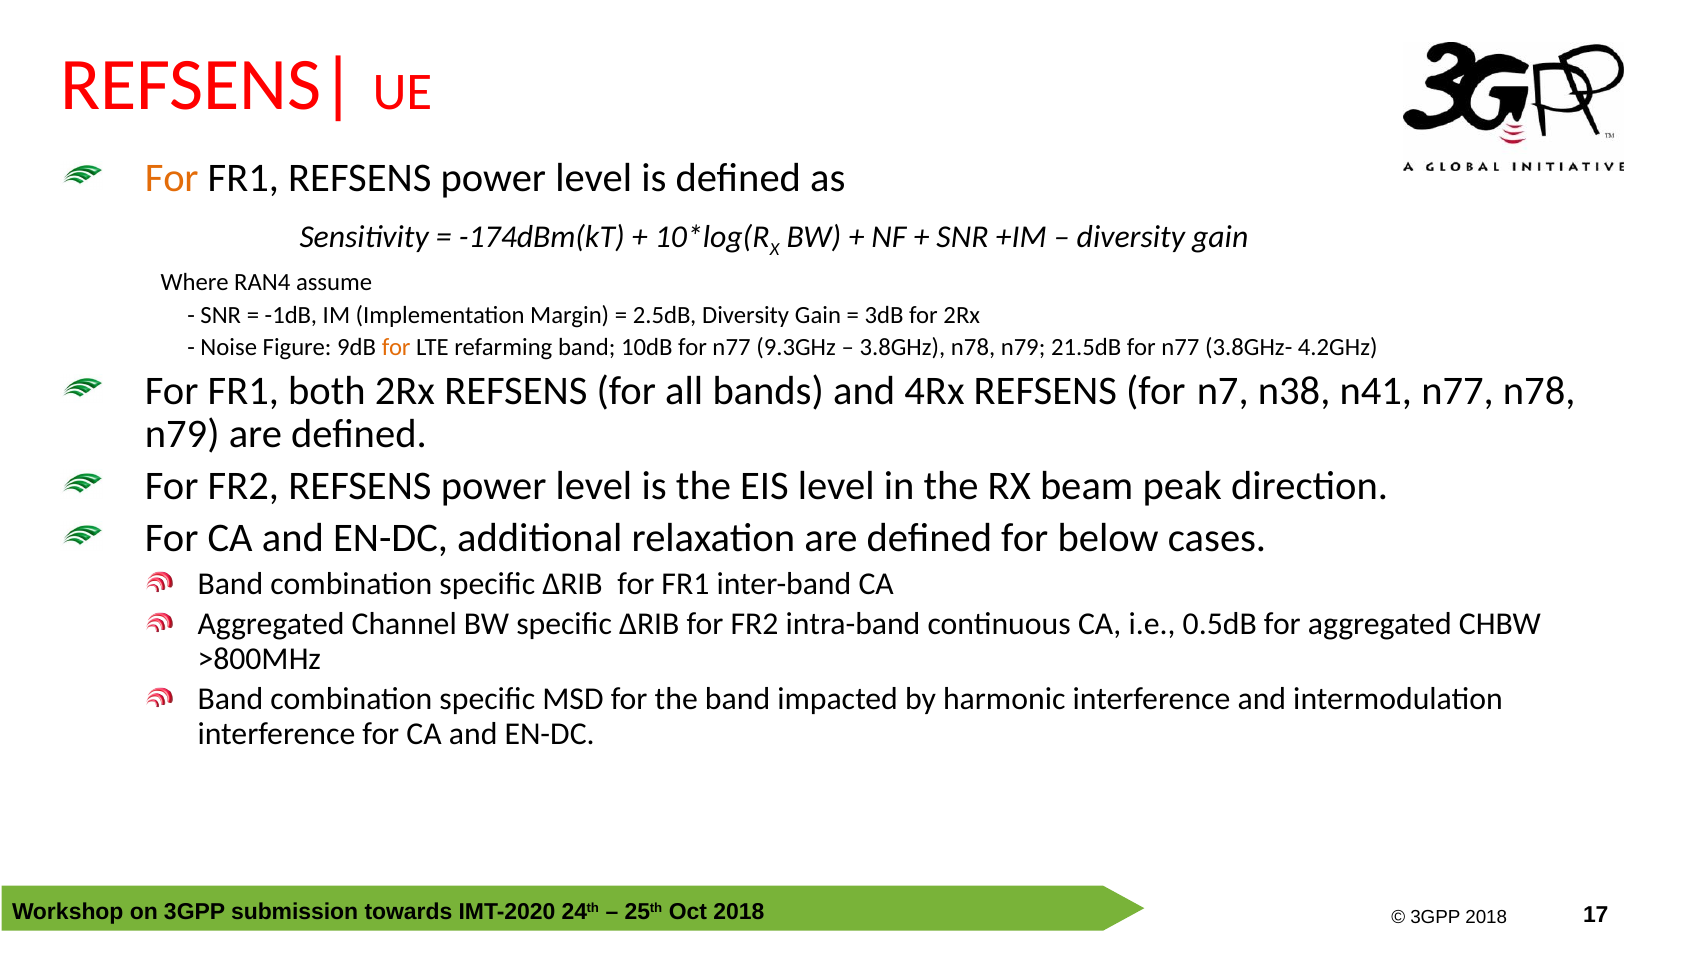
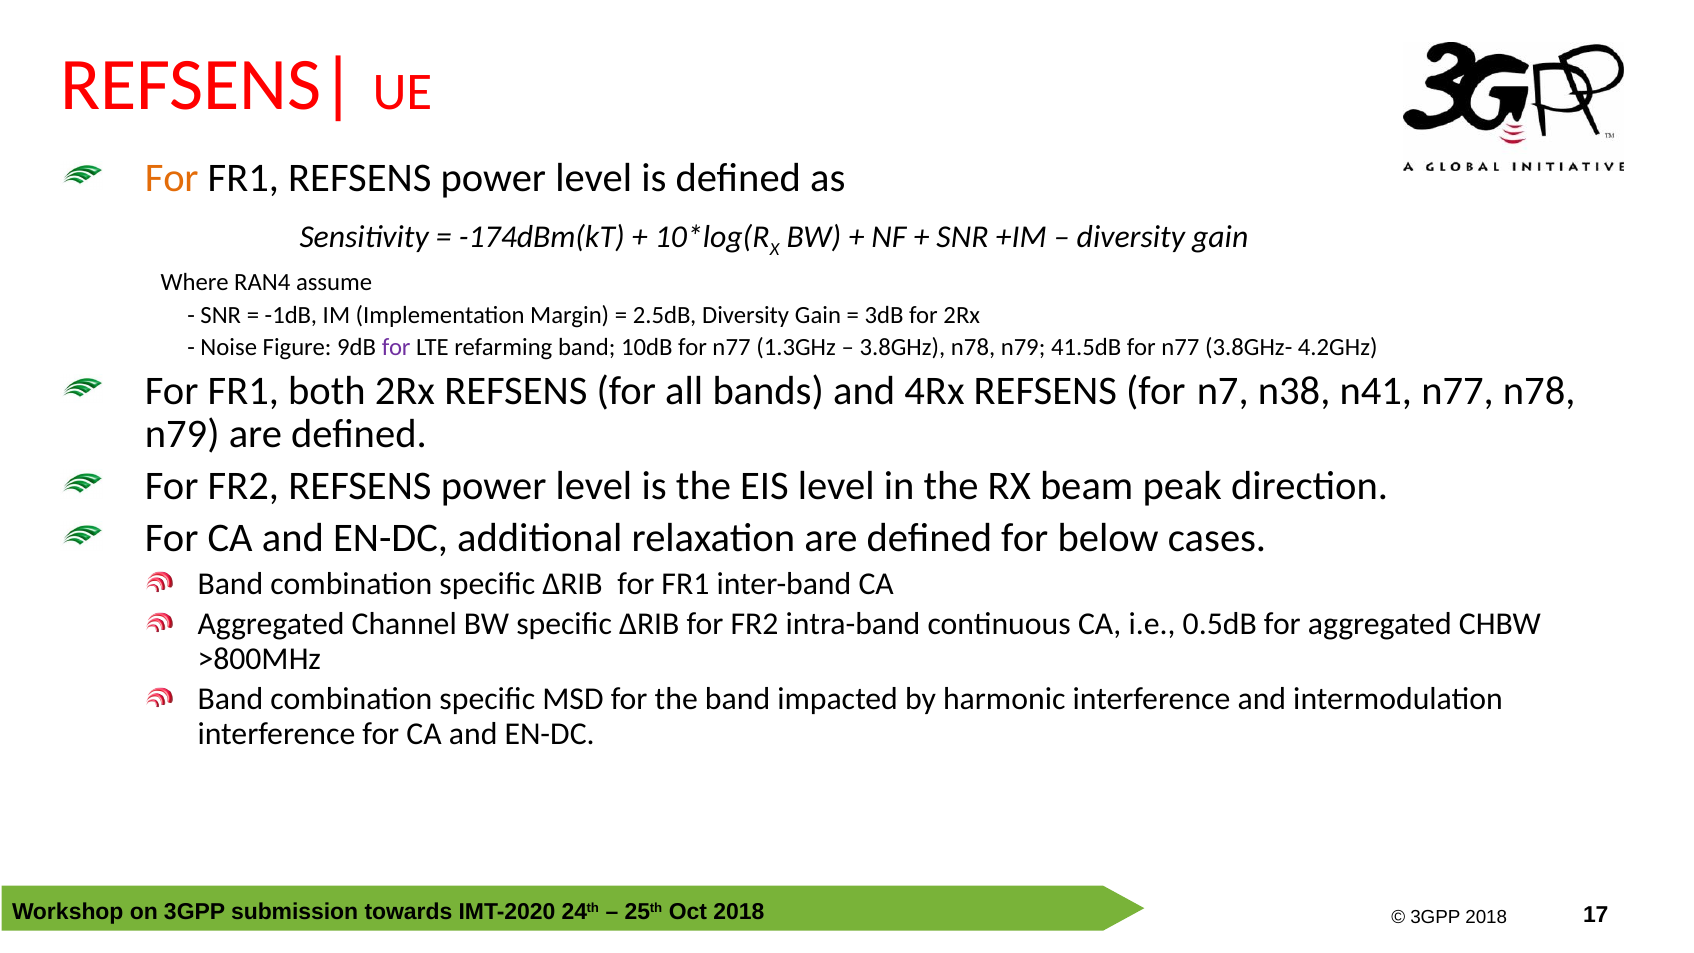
for colour: orange -> purple (396, 347)
9.3GHz: 9.3GHz -> 1.3GHz (796, 347)
21.5dB: 21.5dB -> 41.5dB (1086, 347)
